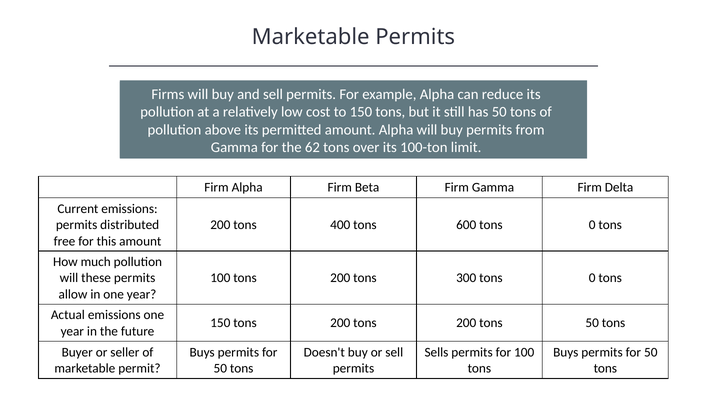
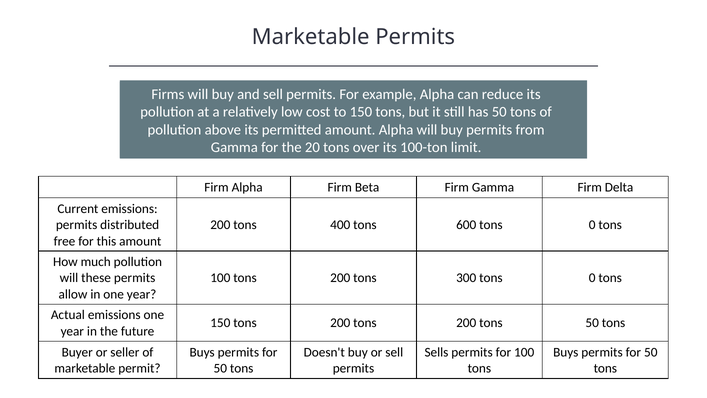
62: 62 -> 20 (312, 147)
